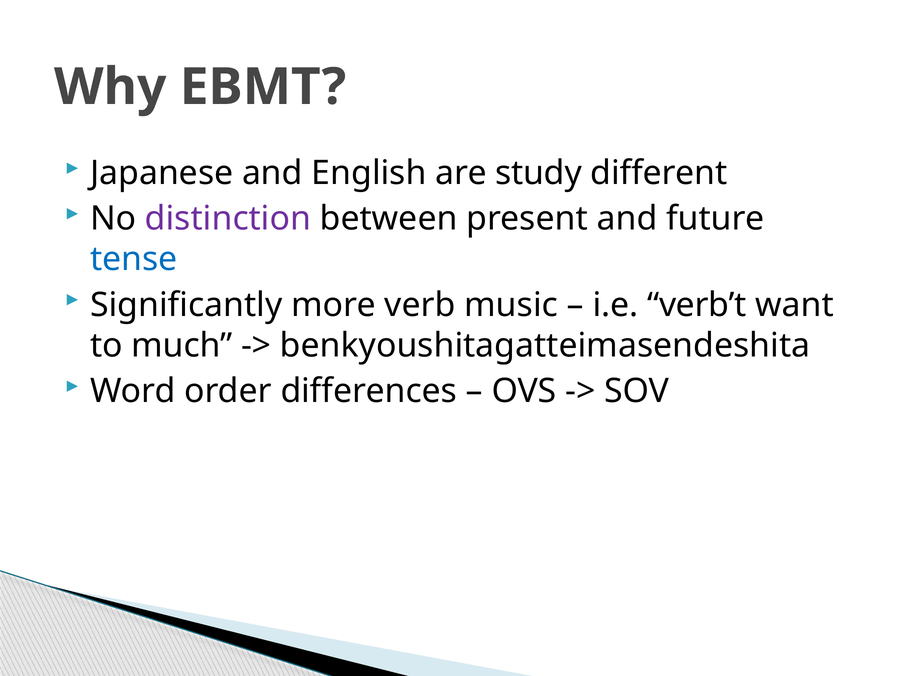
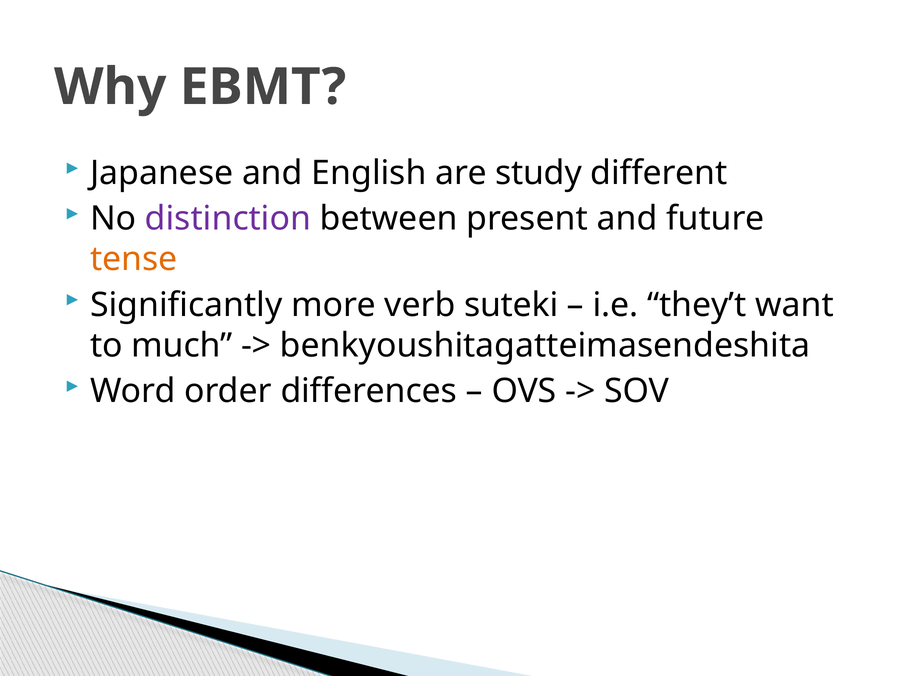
tense colour: blue -> orange (134, 260)
music: music -> suteki (511, 305)
verb’t: verb’t -> they’t (697, 305)
